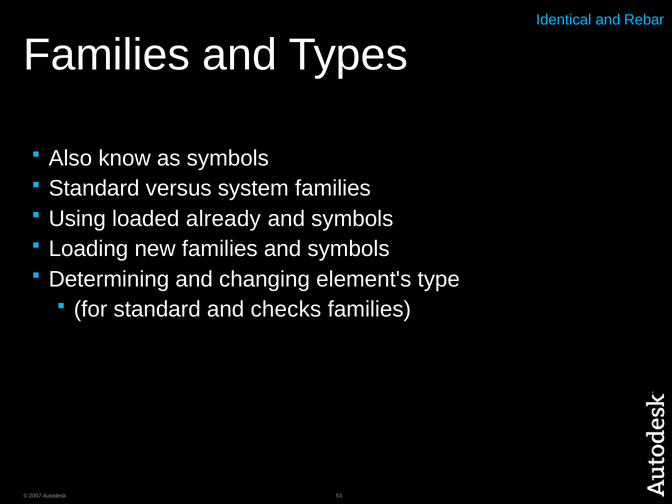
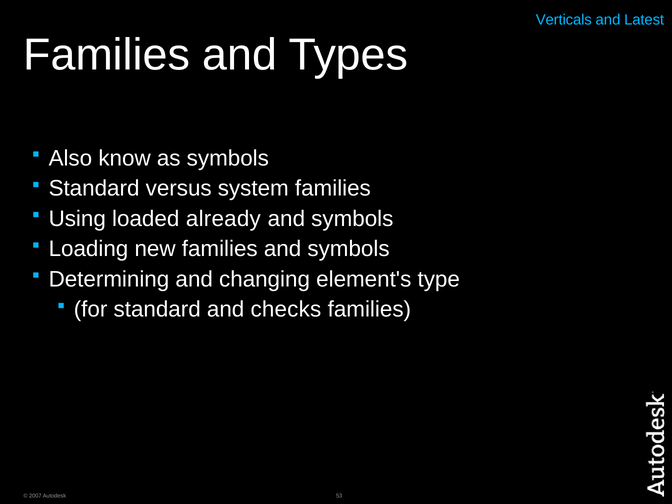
Identical: Identical -> Verticals (564, 20)
Rebar: Rebar -> Latest (644, 20)
